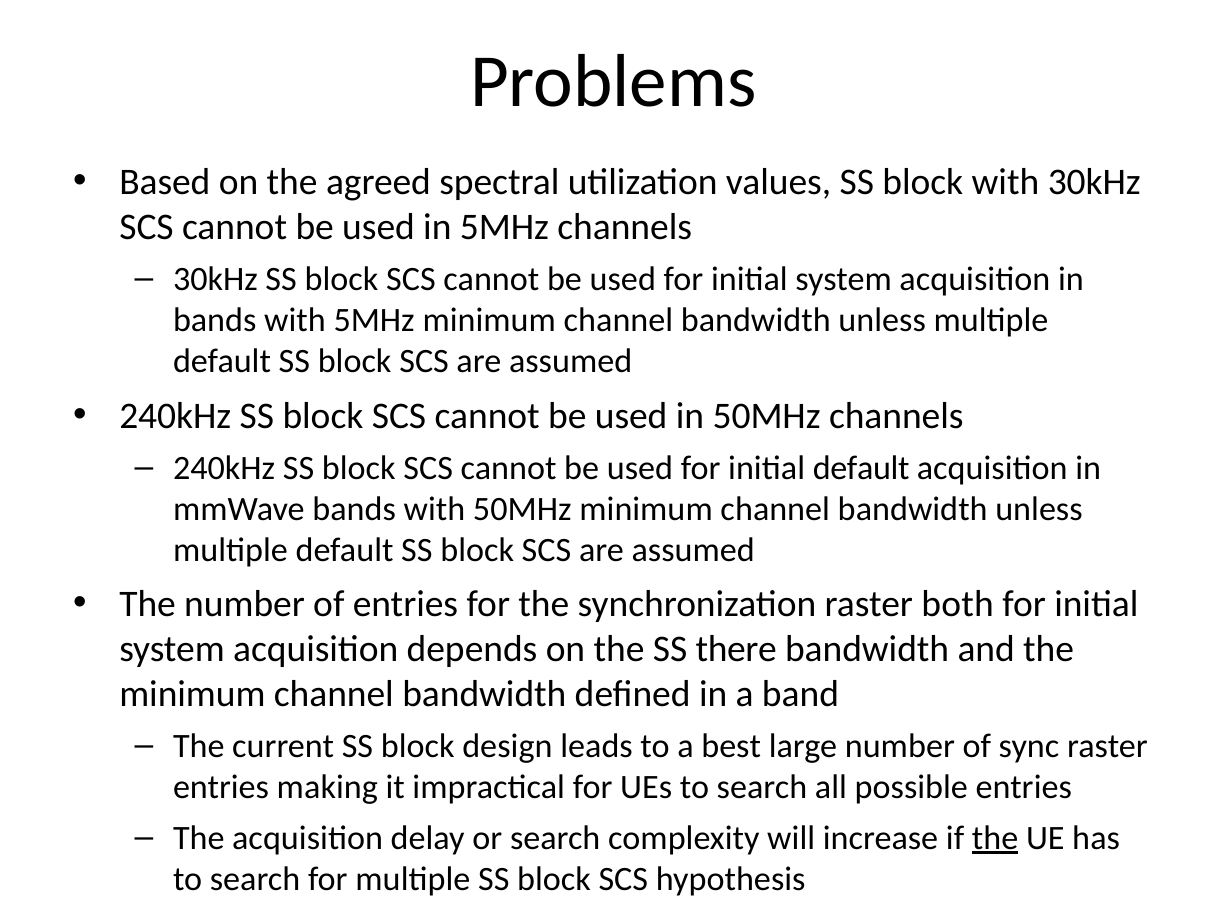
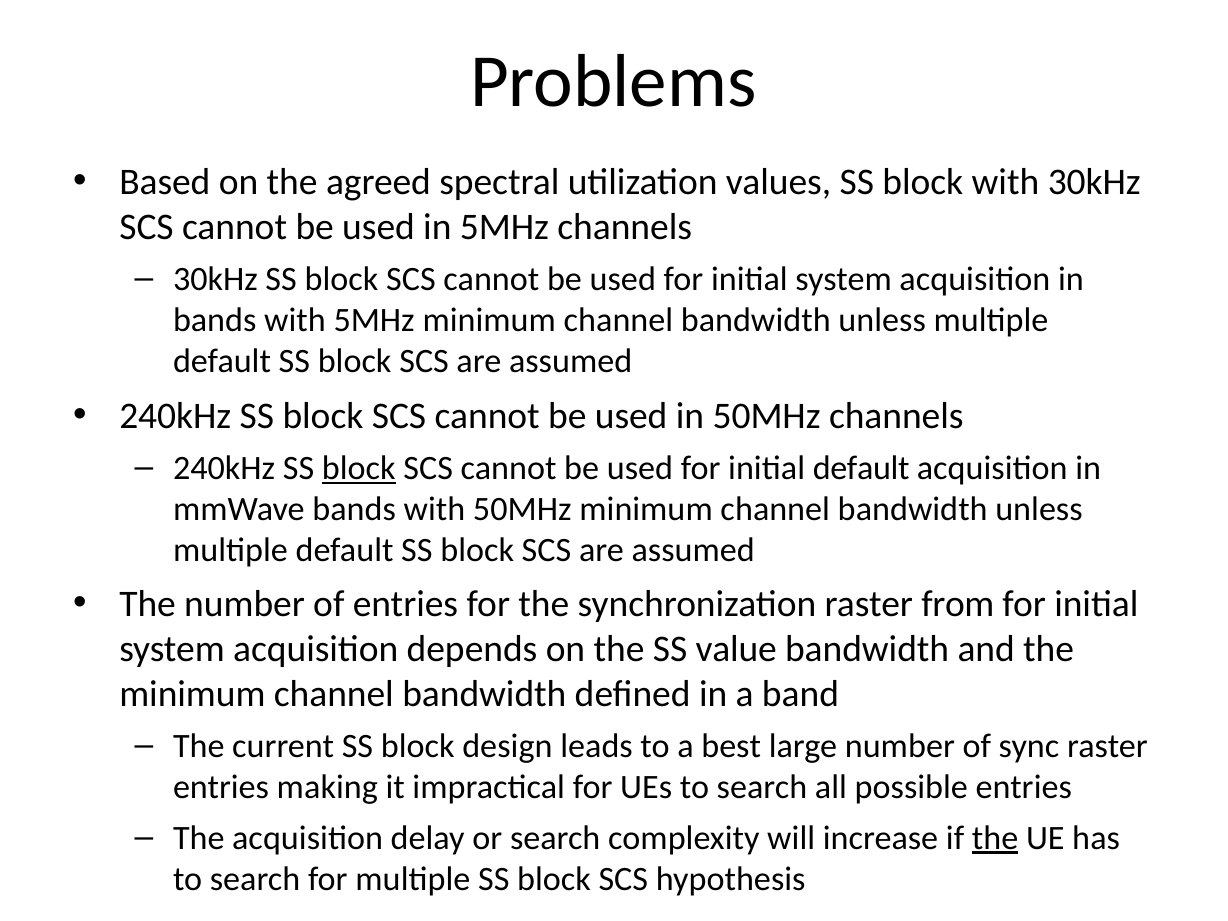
block underline: none -> present (359, 468)
both: both -> from (958, 604)
there: there -> value (736, 649)
